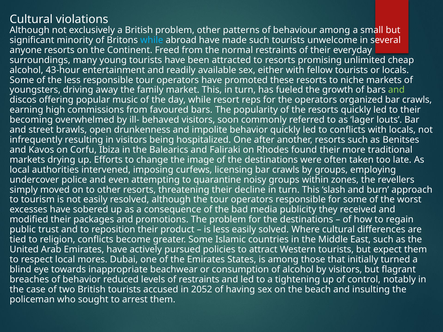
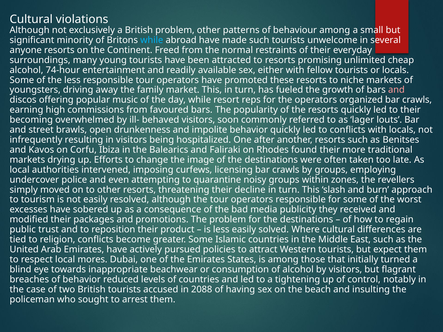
43-hour: 43-hour -> 74-hour (63, 70)
and colour: light green -> pink (396, 90)
of restraints: restraints -> countries (199, 280)
2052: 2052 -> 2088 (202, 290)
